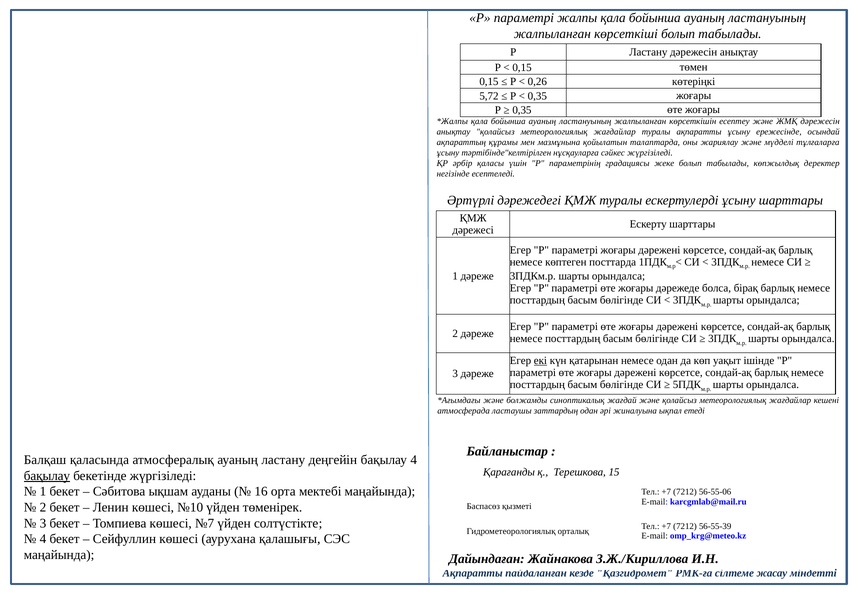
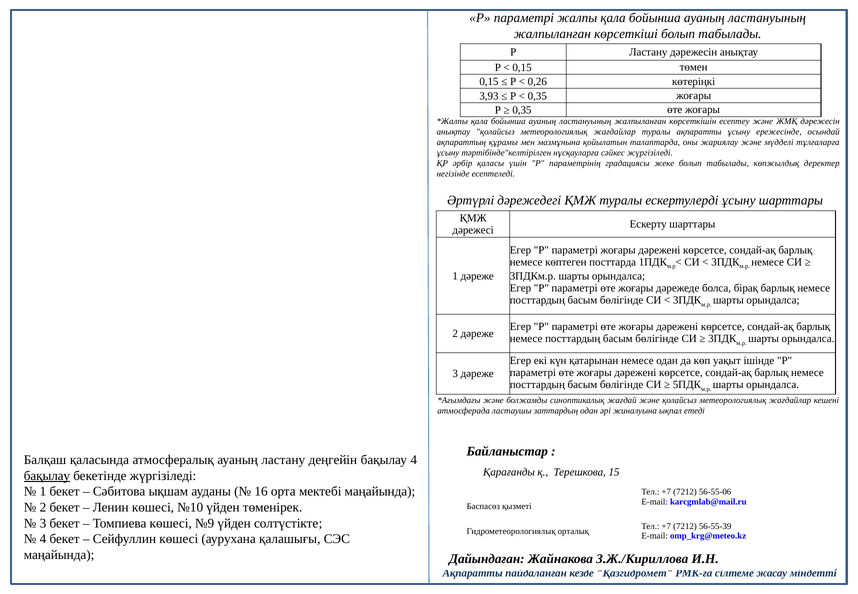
5,72: 5,72 -> 3,93 (489, 96)
екі underline: present -> none (540, 361)
№7: №7 -> №9 (205, 523)
